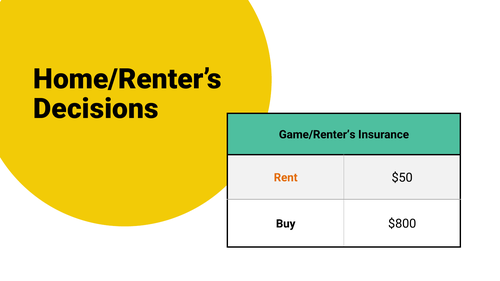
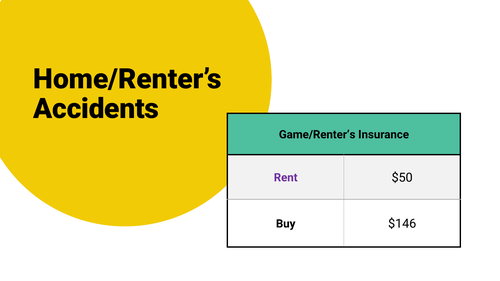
Decisions: Decisions -> Accidents (96, 109)
Rent colour: orange -> purple (286, 178)
$800: $800 -> $146 (402, 224)
